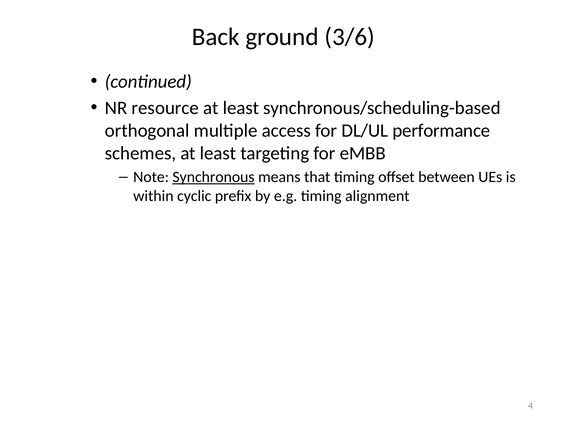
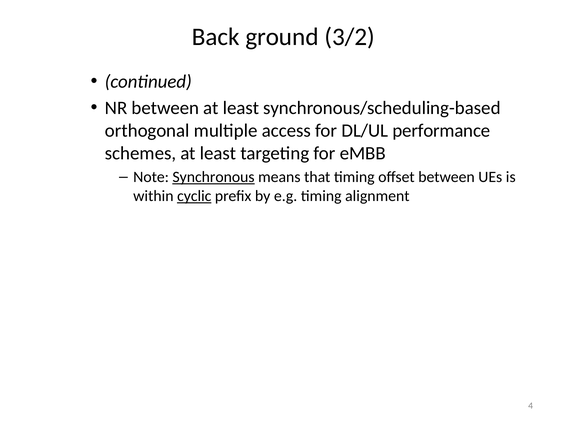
3/6: 3/6 -> 3/2 (350, 37)
NR resource: resource -> between (165, 108)
cyclic underline: none -> present (194, 196)
